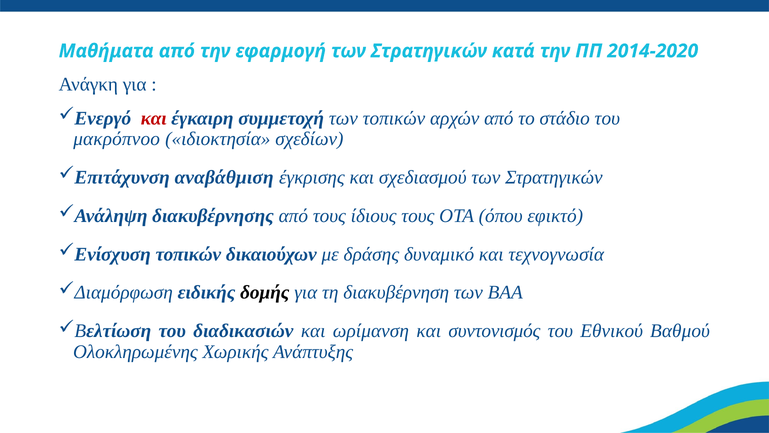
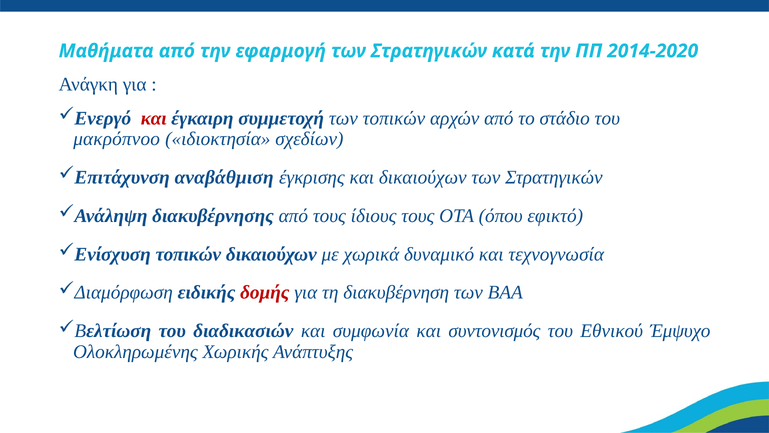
και σχεδιασμού: σχεδιασμού -> δικαιούχων (423, 177)
δράσης: δράσης -> χωρικά (371, 254)
δομής colour: black -> red (265, 292)
ωρίμανση: ωρίμανση -> συμφωνία (371, 331)
Βαθμού: Βαθμού -> Έμψυχο (680, 331)
